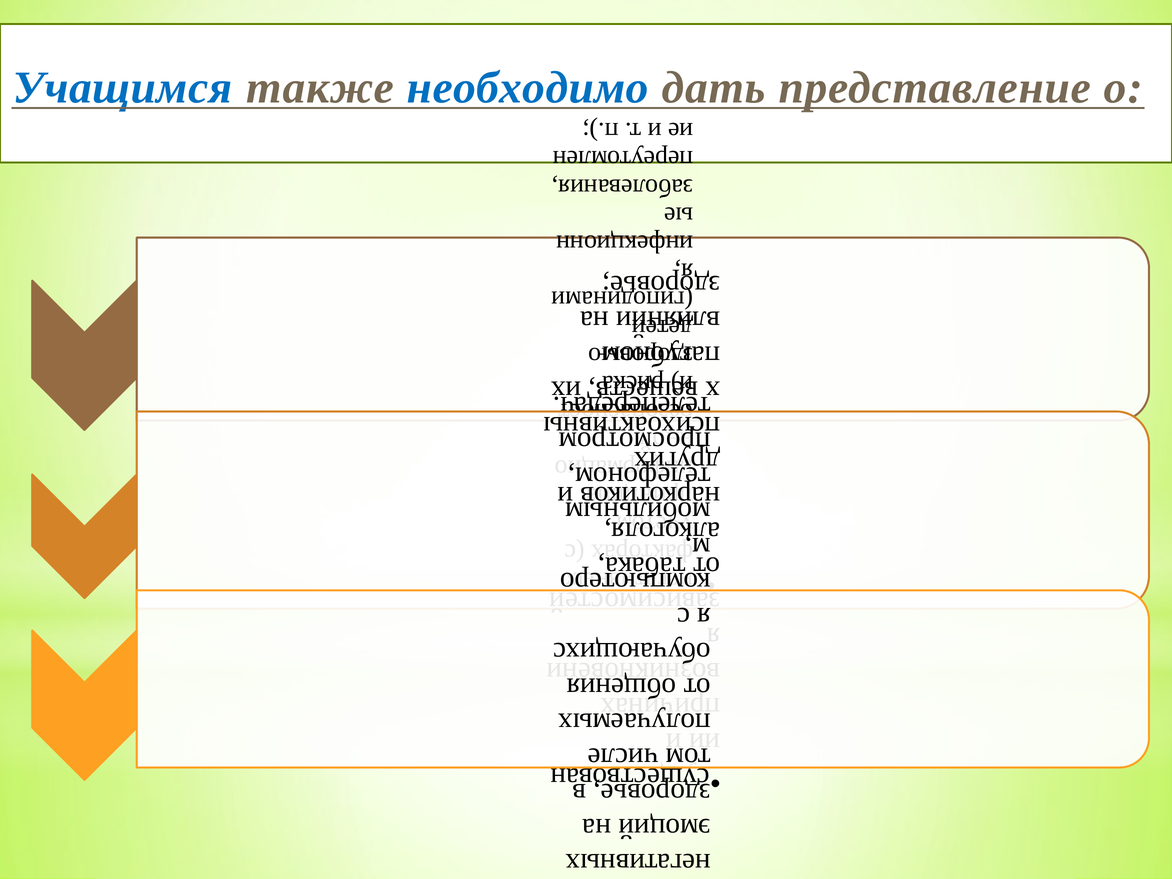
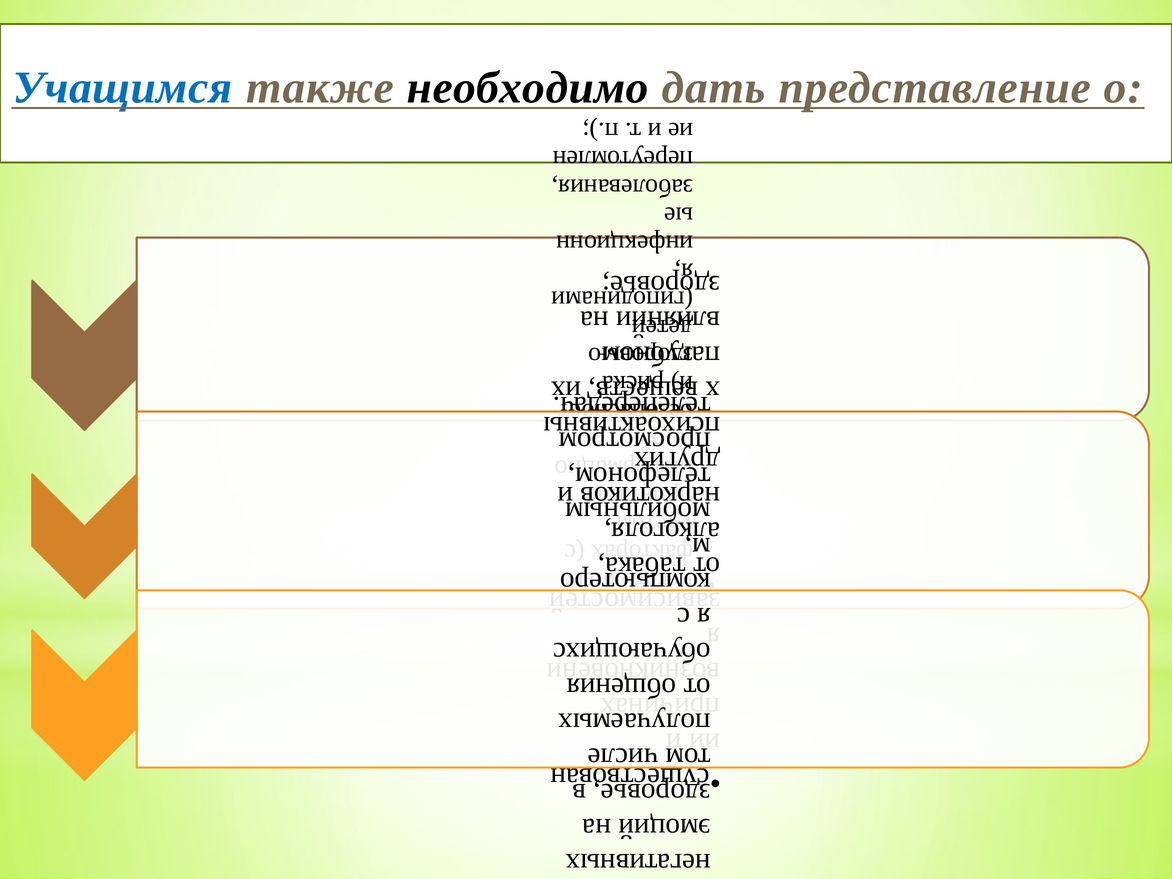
необходимо colour: blue -> black (528, 88)
